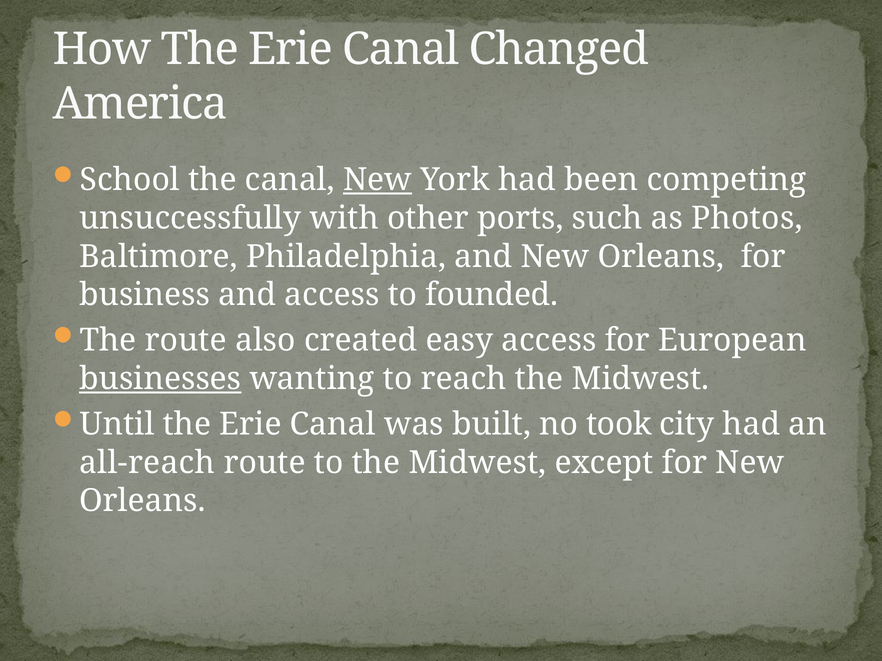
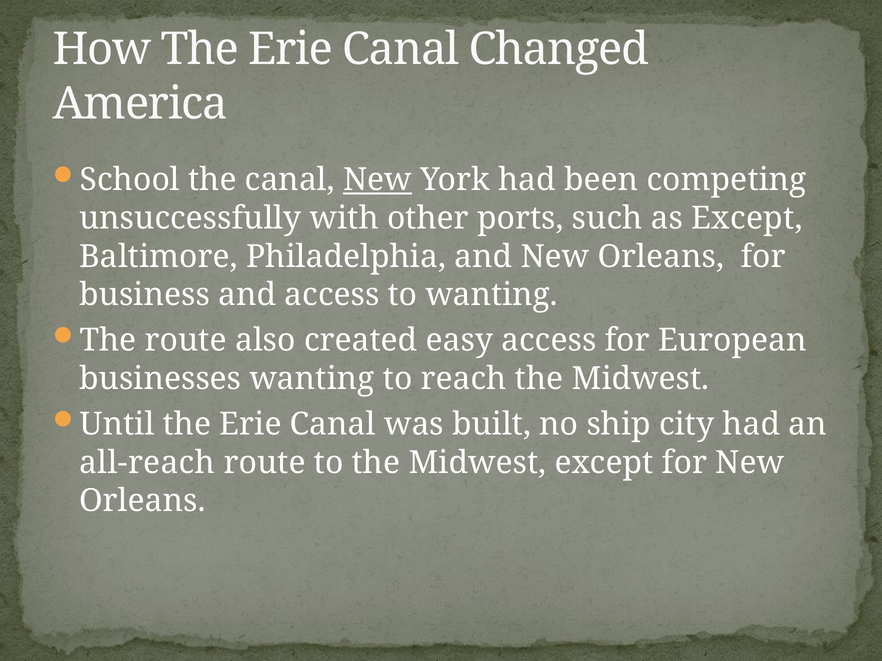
as Photos: Photos -> Except (747, 218)
to founded: founded -> wanting (492, 295)
businesses underline: present -> none (160, 379)
took: took -> ship (619, 425)
